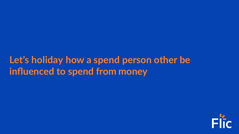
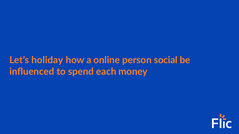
a spend: spend -> online (107, 60)
other: other -> social (166, 60)
from: from -> each (106, 72)
